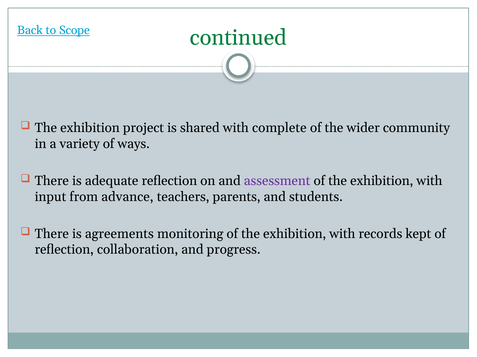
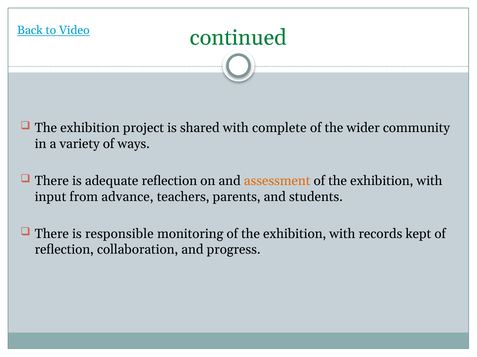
Scope: Scope -> Video (74, 30)
assessment colour: purple -> orange (277, 181)
agreements: agreements -> responsible (119, 234)
